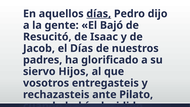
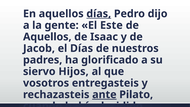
Bajó: Bajó -> Este (111, 25)
Resucitó: Resucitó -> Aquellos (47, 37)
ante underline: none -> present (104, 94)
